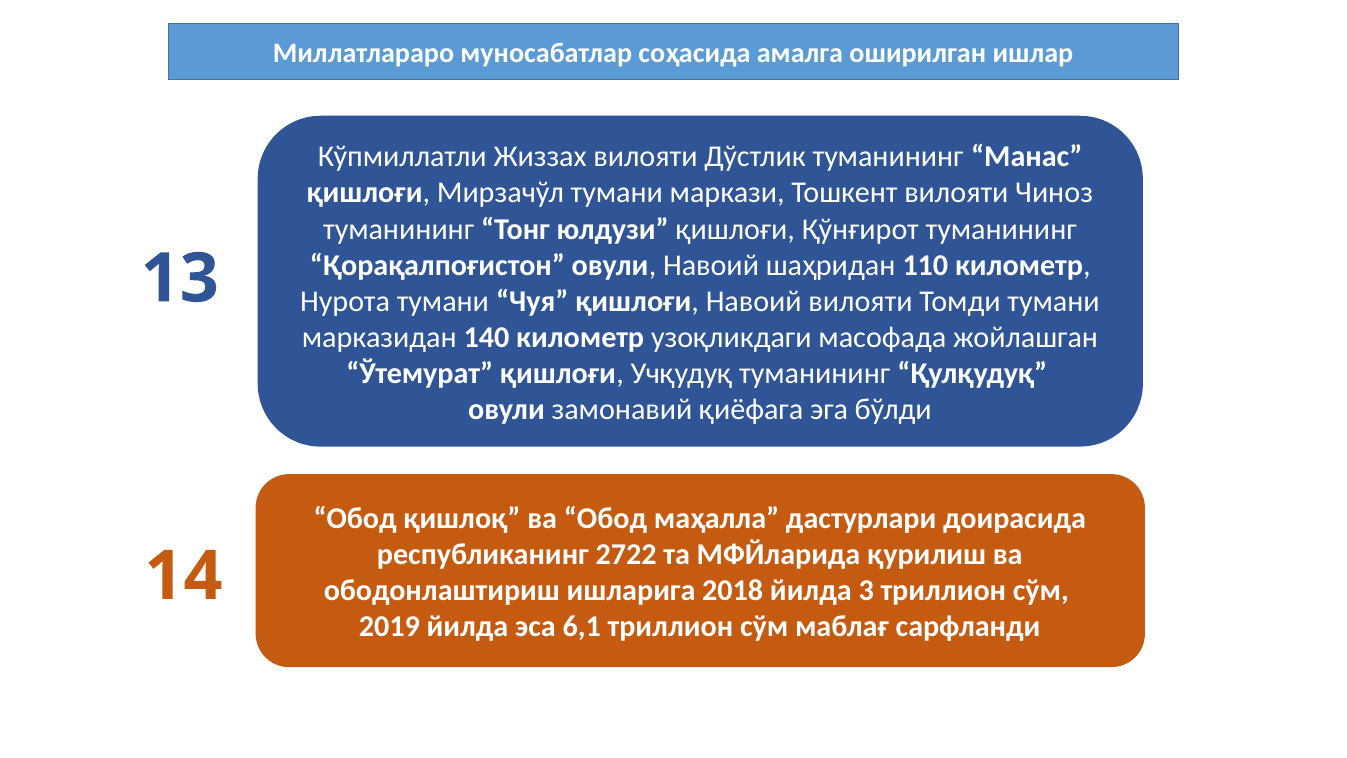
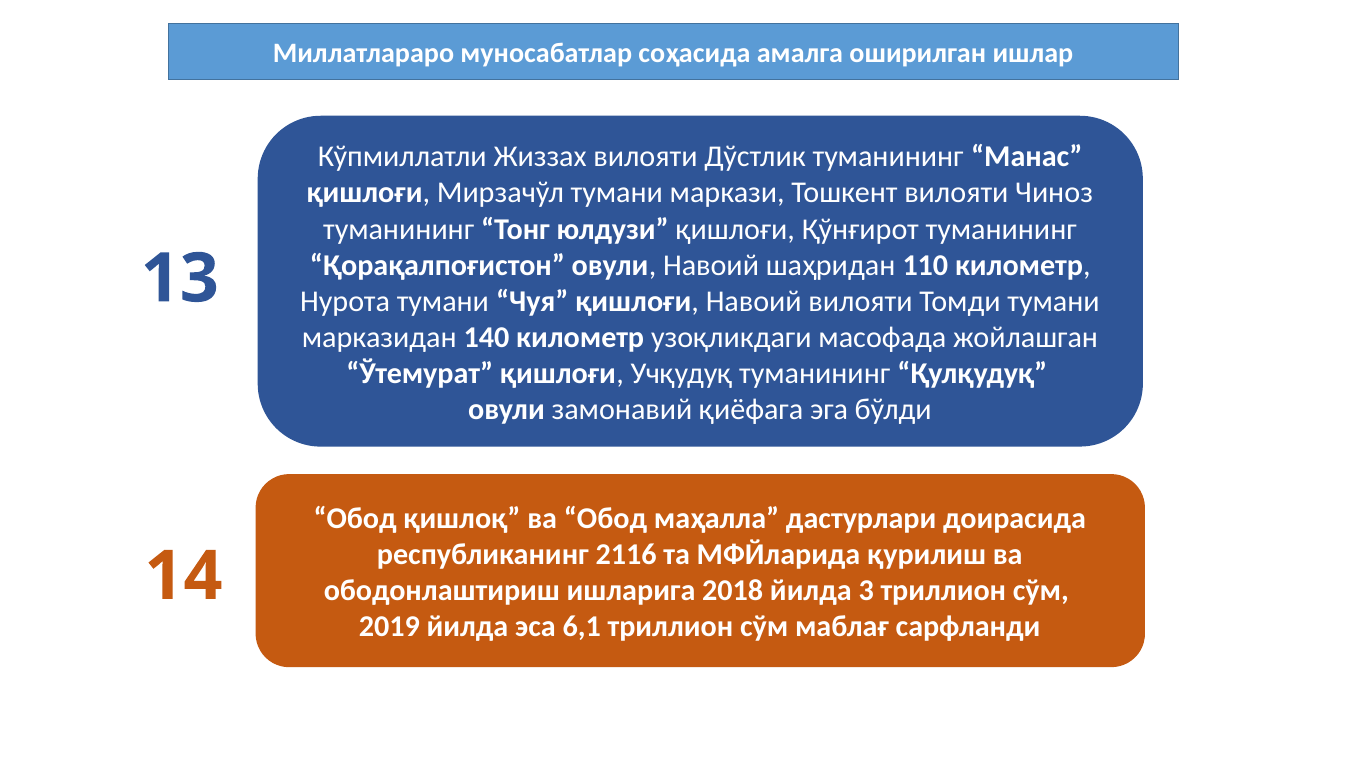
2722: 2722 -> 2116 (626, 554)
